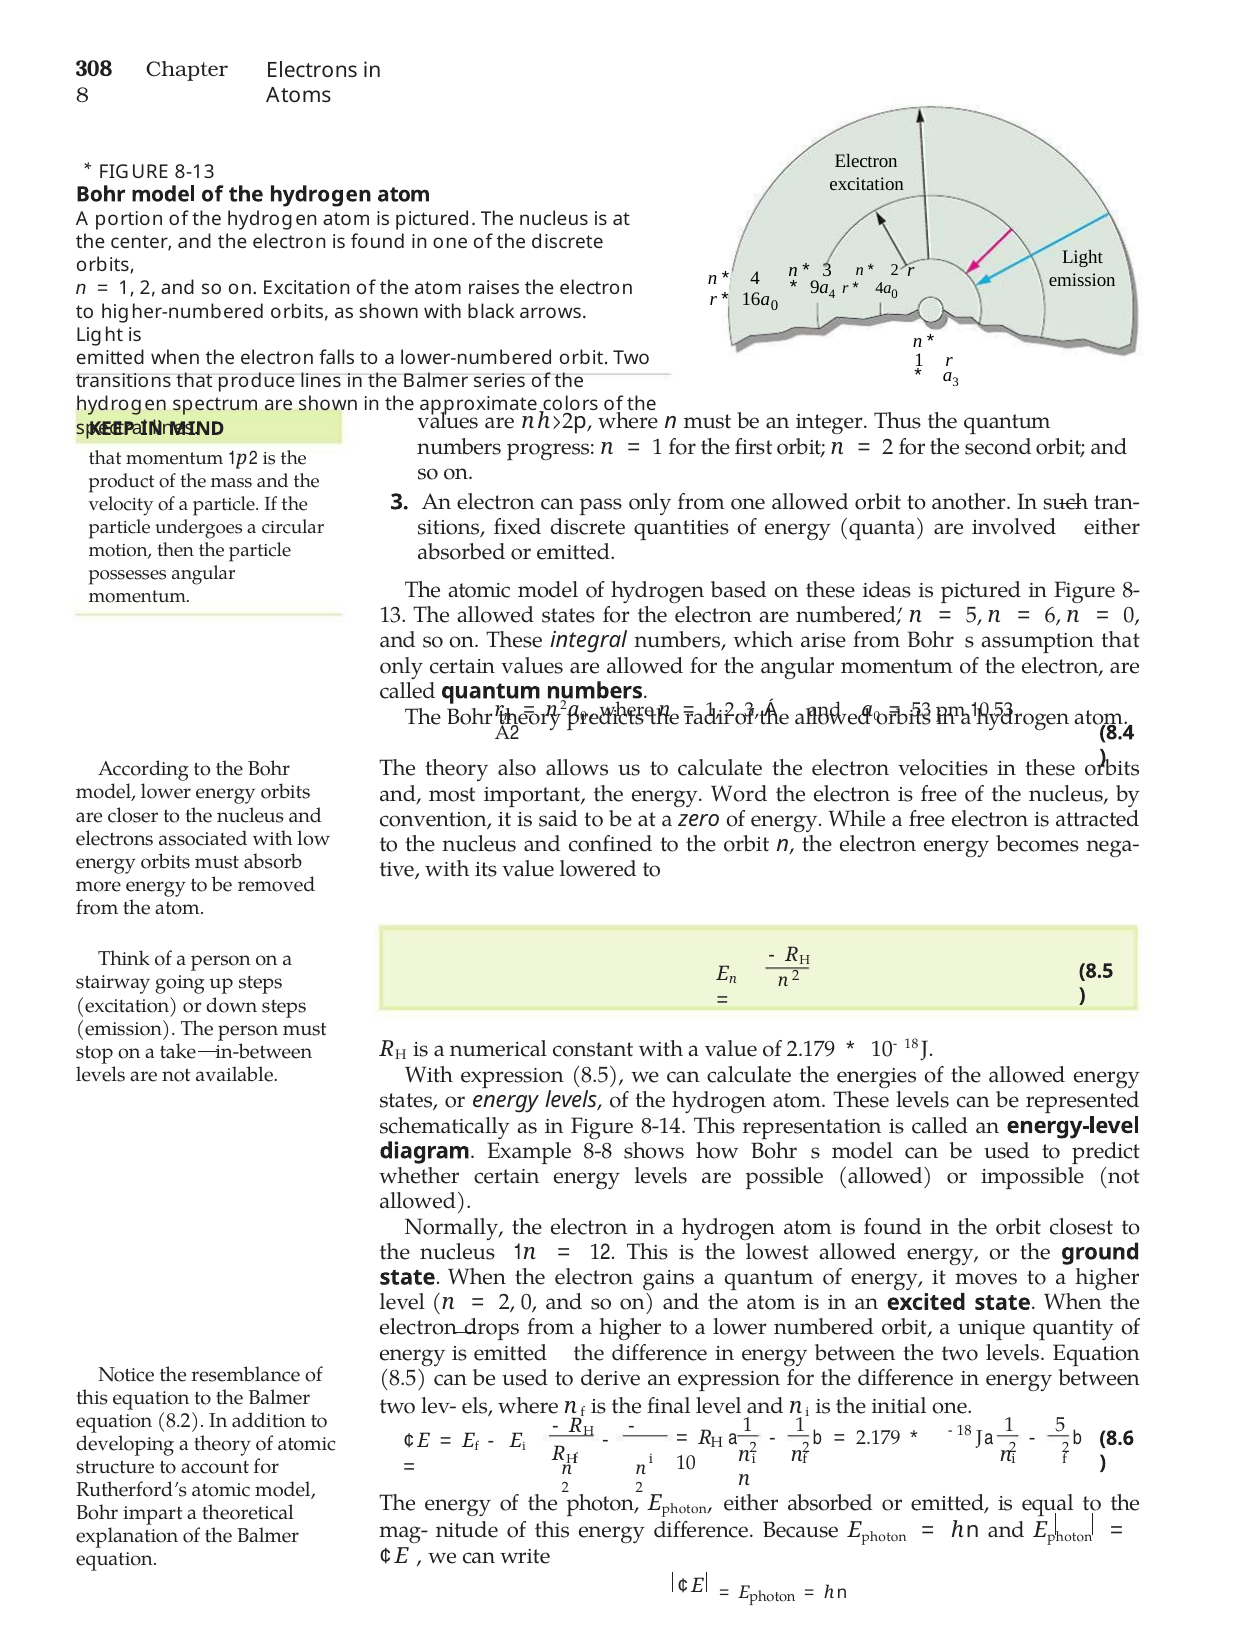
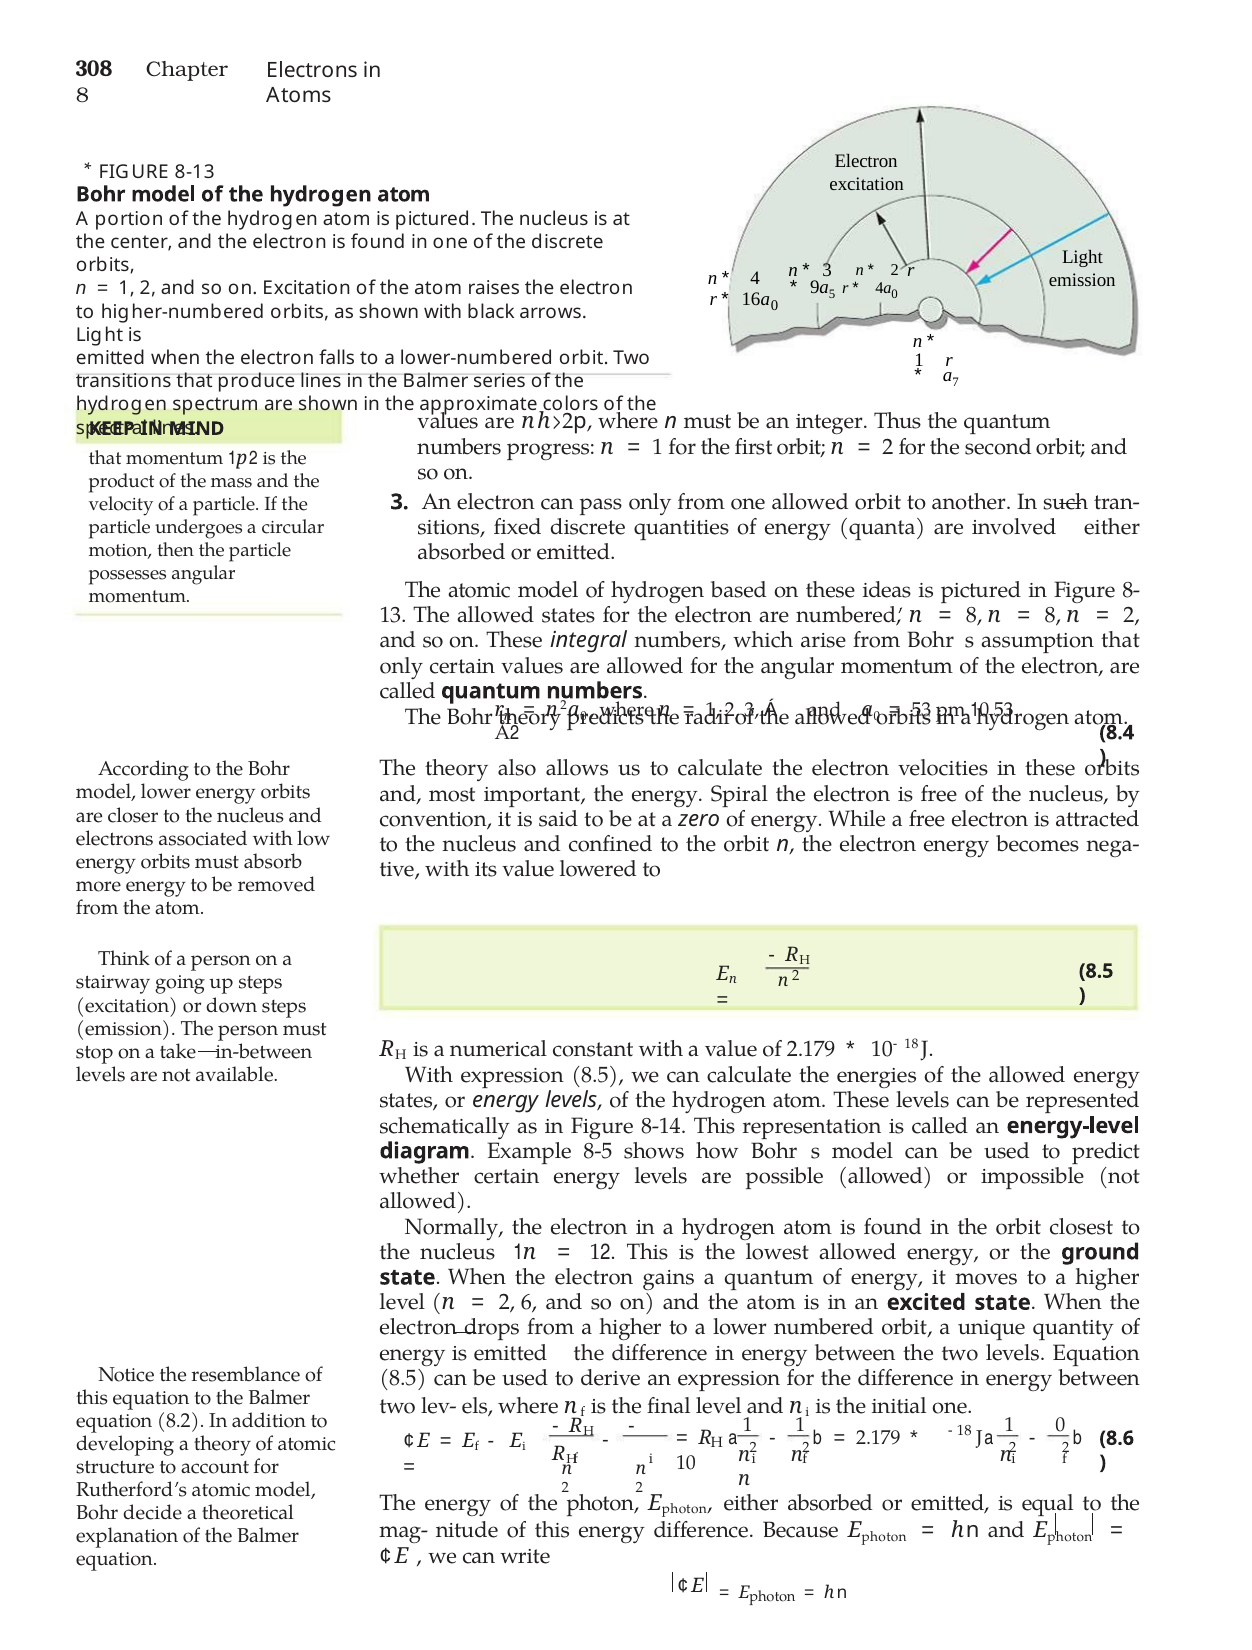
4: 4 -> 5 (832, 295)
a 3: 3 -> 7 (956, 383)
5: 5 -> 8 (974, 616)
6: 6 -> 8 (1053, 616)
0: 0 -> 2 (1132, 616)
Word: Word -> Spiral (739, 794)
8-8: 8-8 -> 8-5 (598, 1151)
2 0: 0 -> 6 (529, 1303)
1 5: 5 -> 0 (1060, 1425)
impart: impart -> decide (153, 1513)
